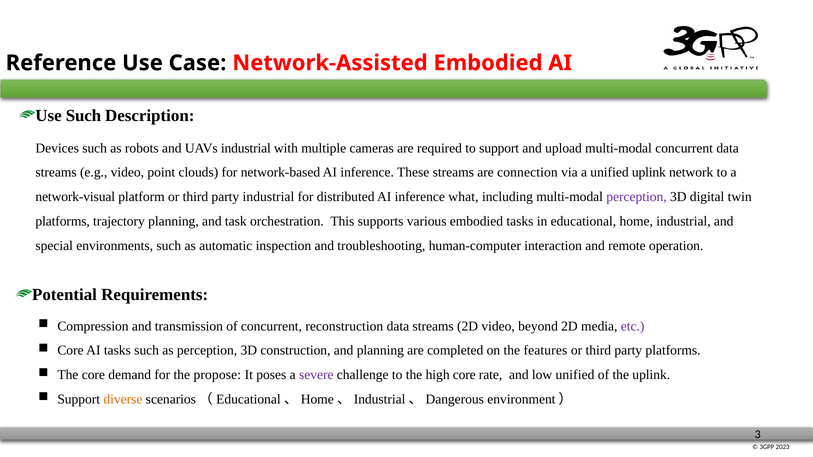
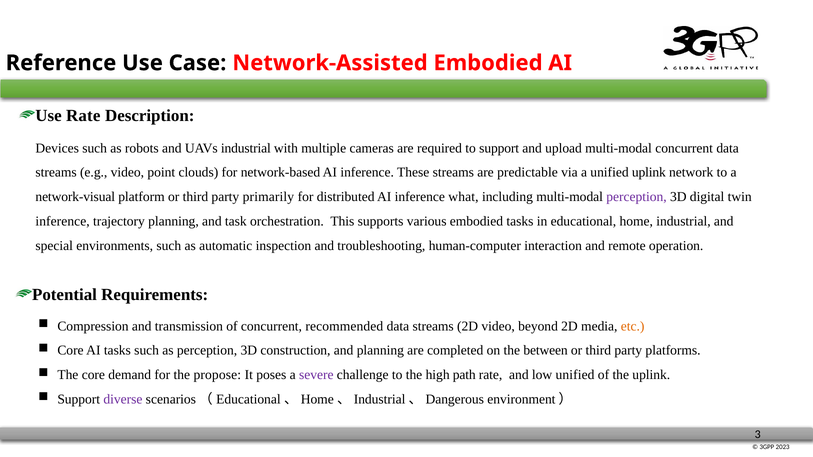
Use Such: Such -> Rate (83, 116)
connection: connection -> predictable (527, 173)
party industrial: industrial -> primarily (268, 197)
platforms: platforms -> inference (63, 221)
reconstruction: reconstruction -> recommended (344, 326)
etc colour: purple -> orange (633, 326)
features: features -> between (546, 351)
high core: core -> path (464, 375)
diverse colour: orange -> purple (123, 399)
